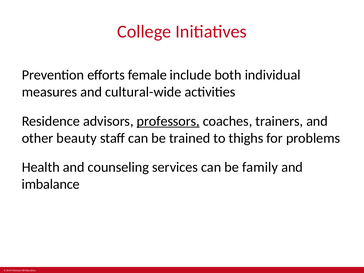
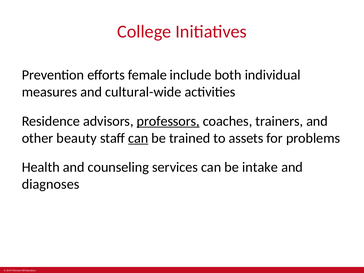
can underline: none -> present (138, 138)
thighs: thighs -> assets (246, 138)
family: family -> intake (260, 167)
imbalance: imbalance -> diagnoses (51, 184)
